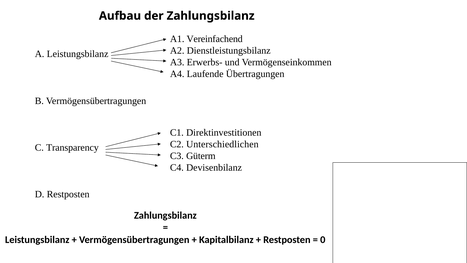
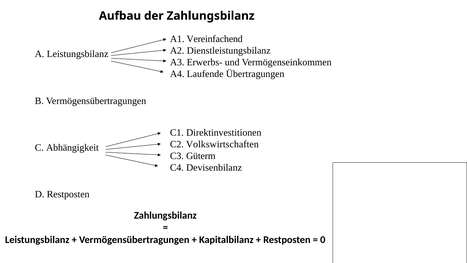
Unterschiedlichen: Unterschiedlichen -> Volkswirtschaften (222, 144)
Transparency: Transparency -> Abhängigkeit (72, 147)
